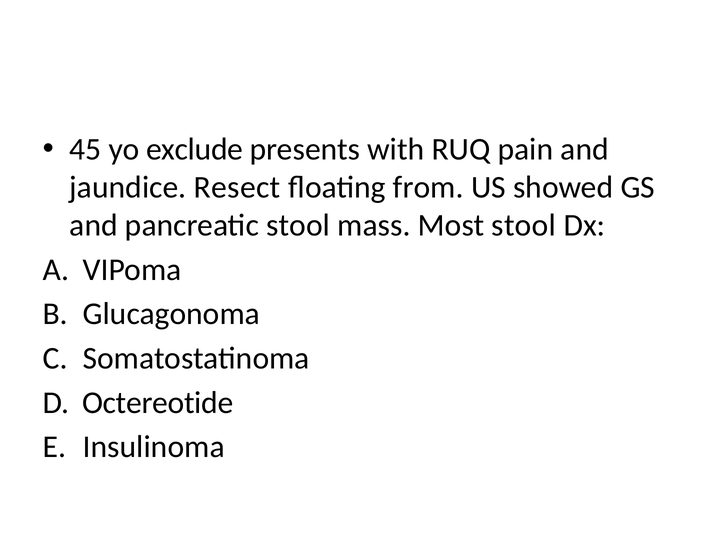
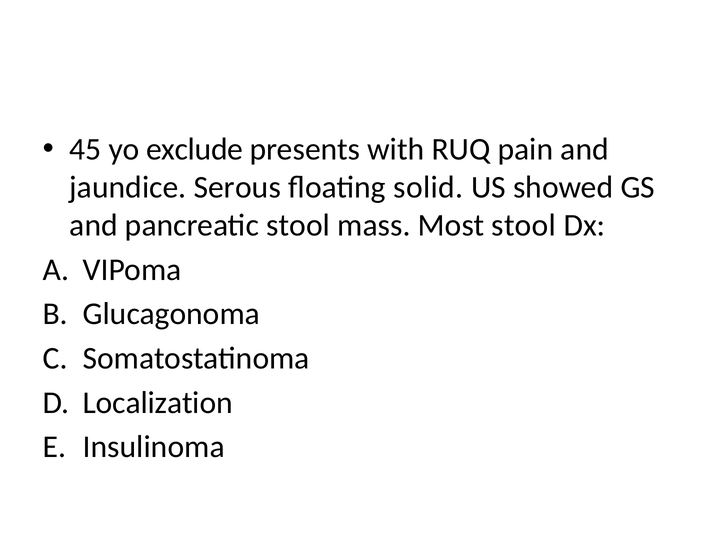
Resect: Resect -> Serous (237, 187)
from: from -> solid (428, 187)
Octereotide: Octereotide -> Localization (158, 403)
